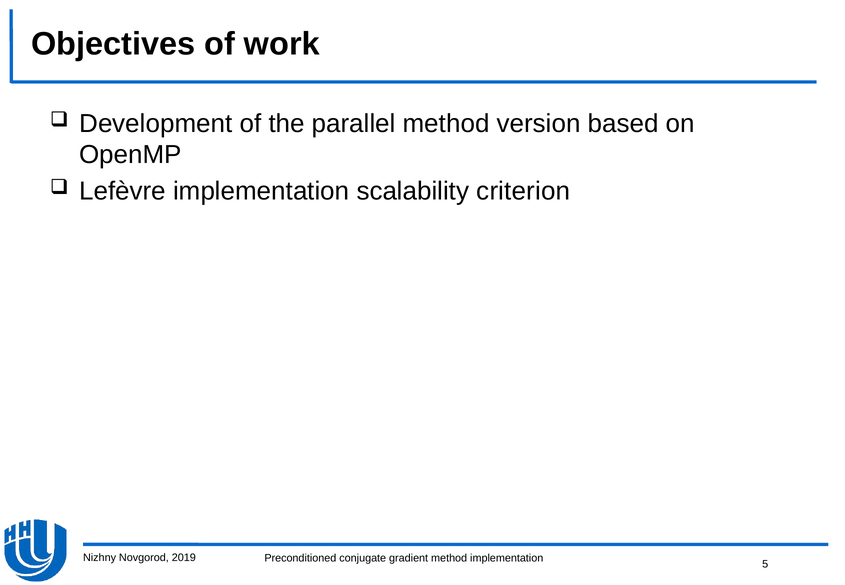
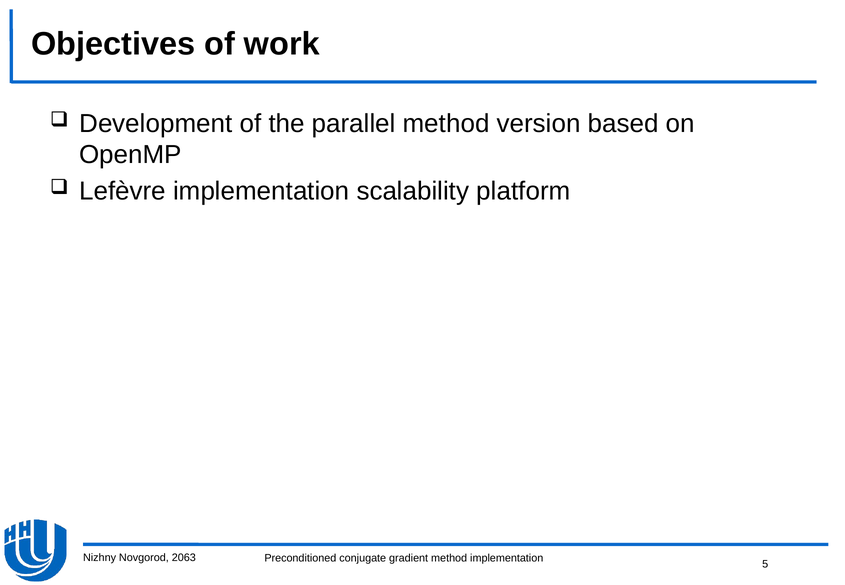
criterion: criterion -> platform (523, 191)
2019: 2019 -> 2063 (184, 558)
